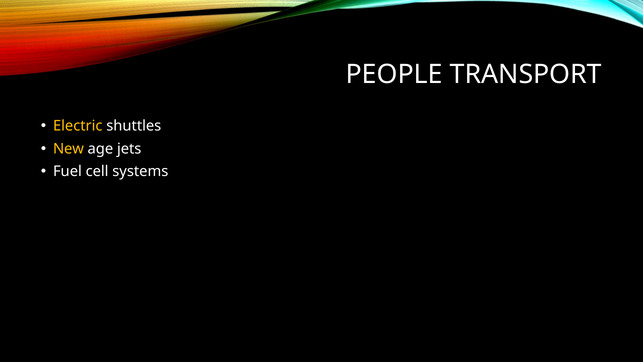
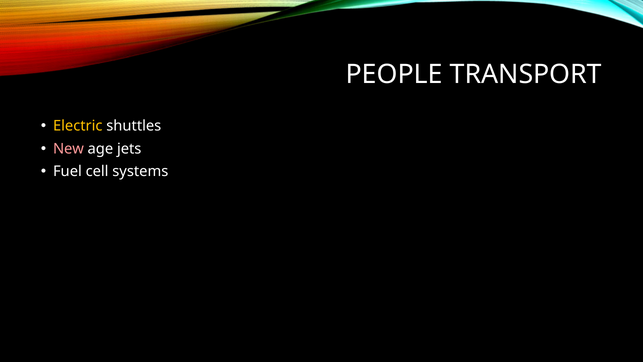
New colour: yellow -> pink (68, 149)
